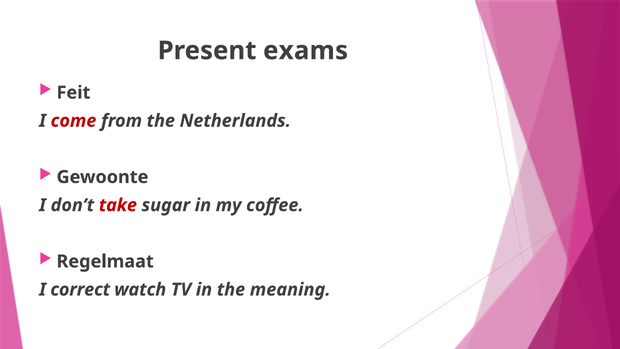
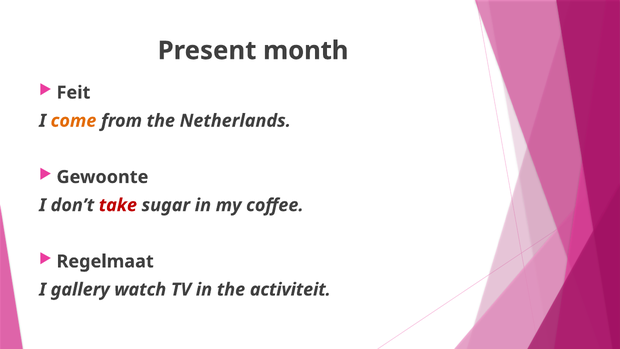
exams: exams -> month (306, 51)
come colour: red -> orange (74, 121)
correct: correct -> gallery (80, 289)
meaning: meaning -> activiteit (290, 289)
